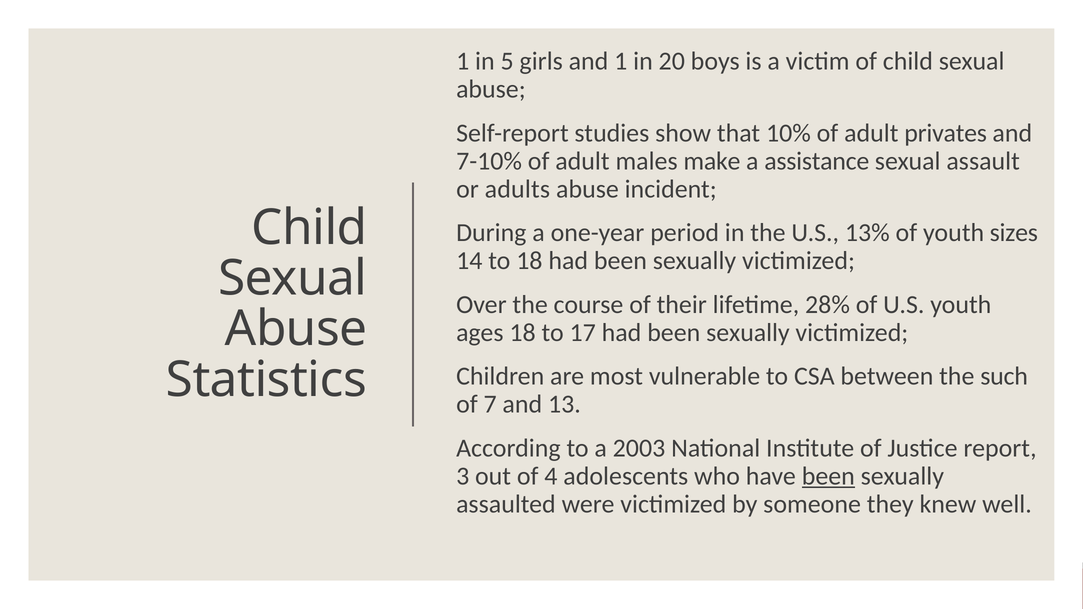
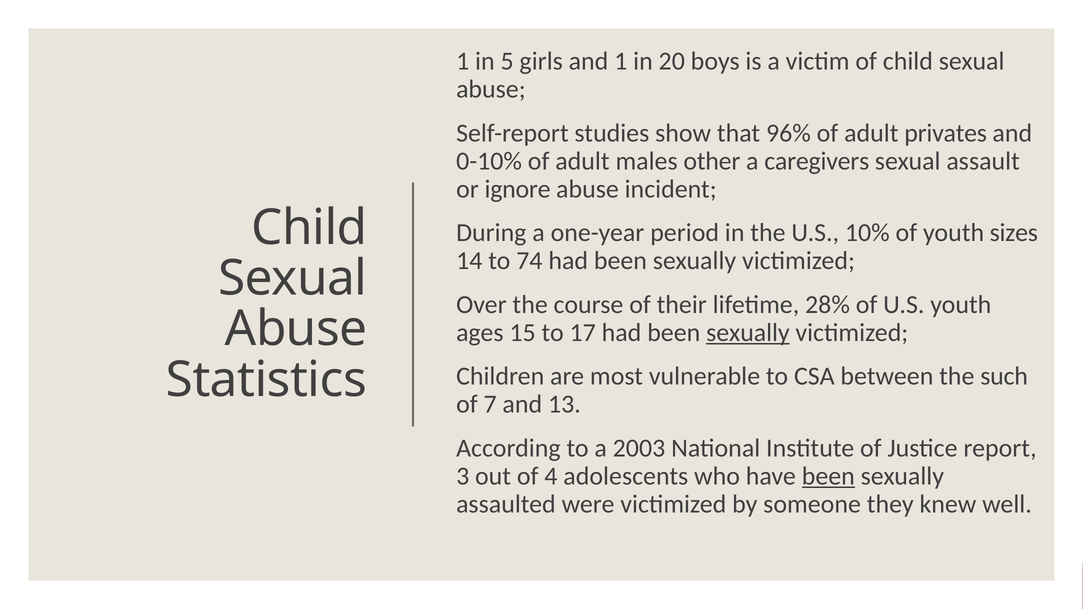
10%: 10% -> 96% (788, 133)
7-10%: 7-10% -> 0-10% (489, 161)
make: make -> other (712, 161)
assistance: assistance -> caregivers (817, 161)
adults: adults -> ignore (518, 189)
13%: 13% -> 10% (867, 233)
to 18: 18 -> 74 (529, 261)
ages 18: 18 -> 15 (523, 333)
sexually underline: none -> present (748, 333)
